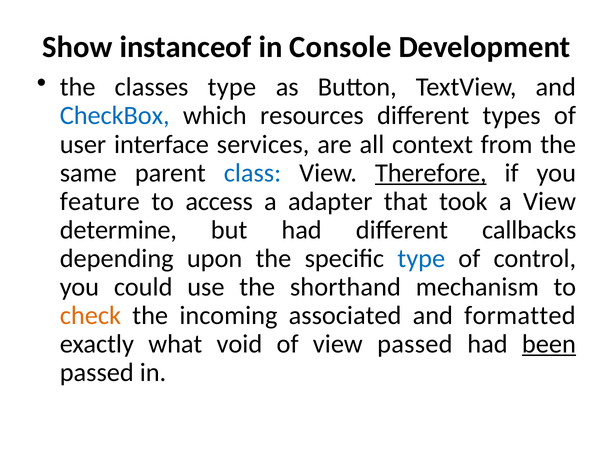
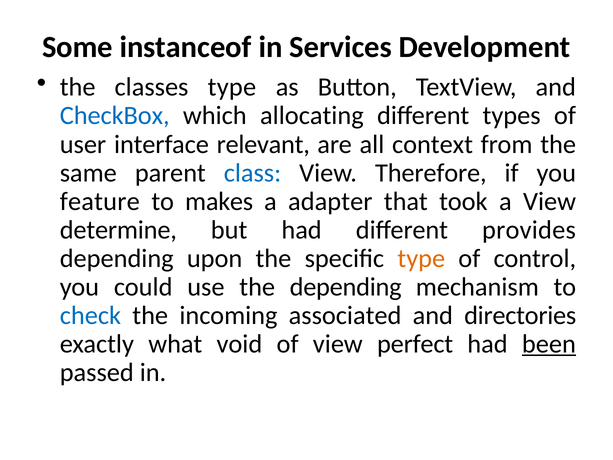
Show: Show -> Some (77, 47)
Console: Console -> Services (341, 47)
resources: resources -> allocating (312, 116)
services: services -> relevant (263, 144)
Therefore underline: present -> none (431, 173)
access: access -> makes (219, 201)
callbacks: callbacks -> provides (529, 230)
type colour: blue -> orange (421, 258)
the shorthand: shorthand -> depending (346, 287)
check colour: orange -> blue (90, 315)
formatted: formatted -> directories (520, 315)
view passed: passed -> perfect (415, 344)
